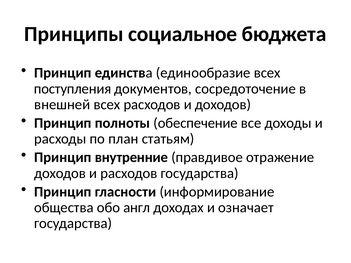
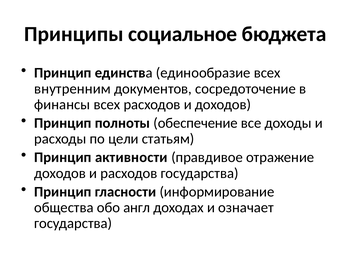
поступления: поступления -> внутренним (72, 89)
внешней: внешней -> финансы (62, 105)
план: план -> цели (123, 139)
внутренние: внутренние -> активности (131, 158)
